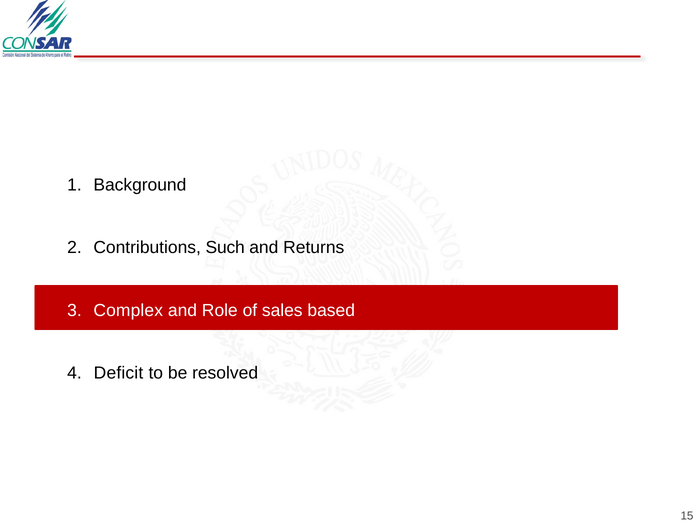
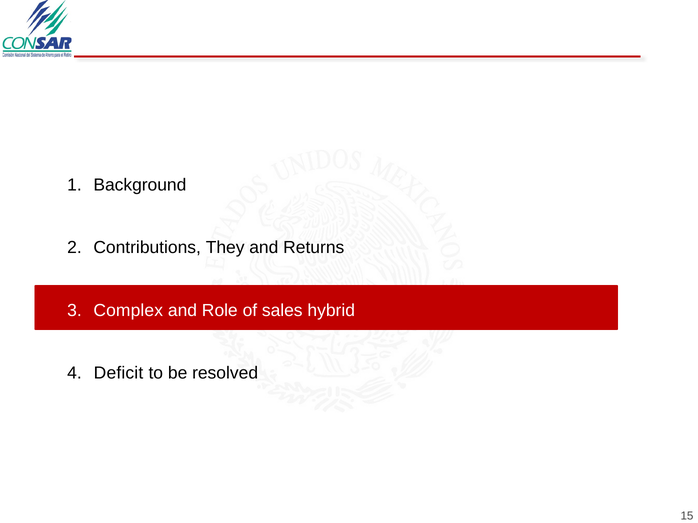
Such: Such -> They (225, 248)
based: based -> hybrid (331, 311)
